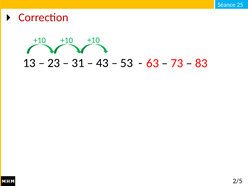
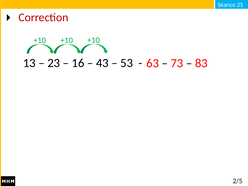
31: 31 -> 16 (78, 63)
